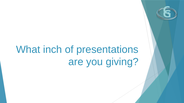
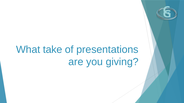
inch: inch -> take (53, 50)
